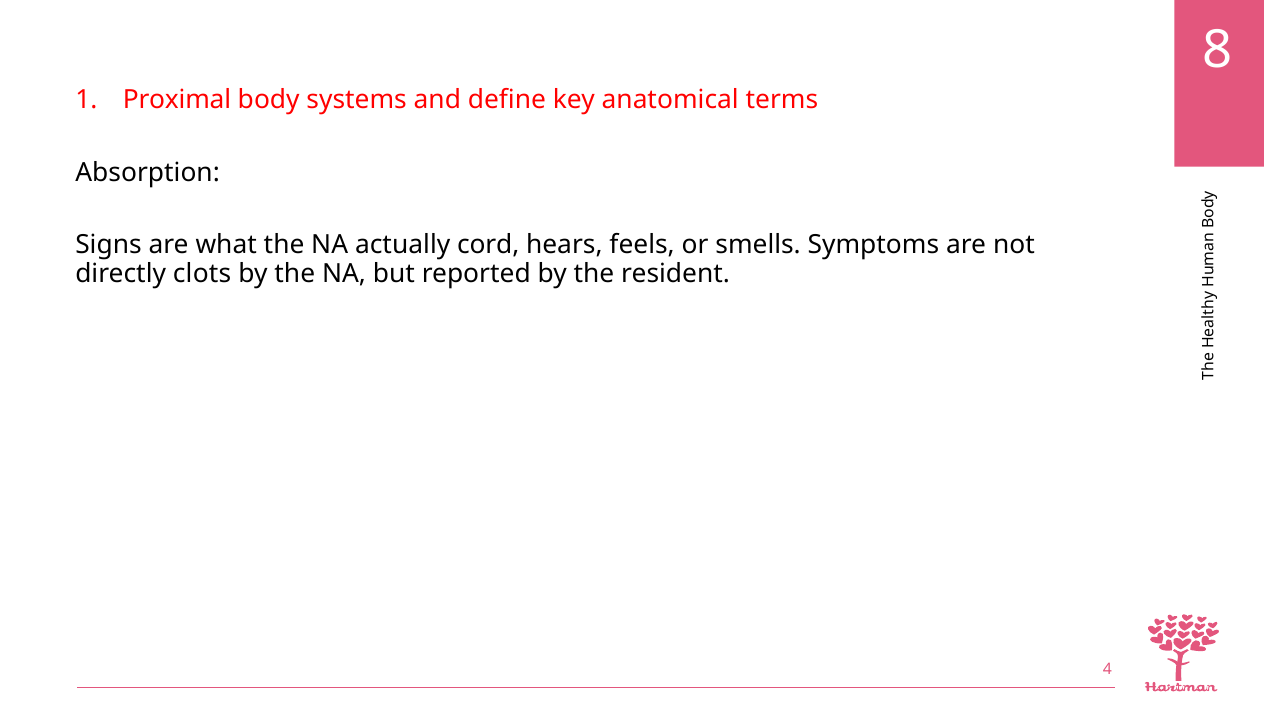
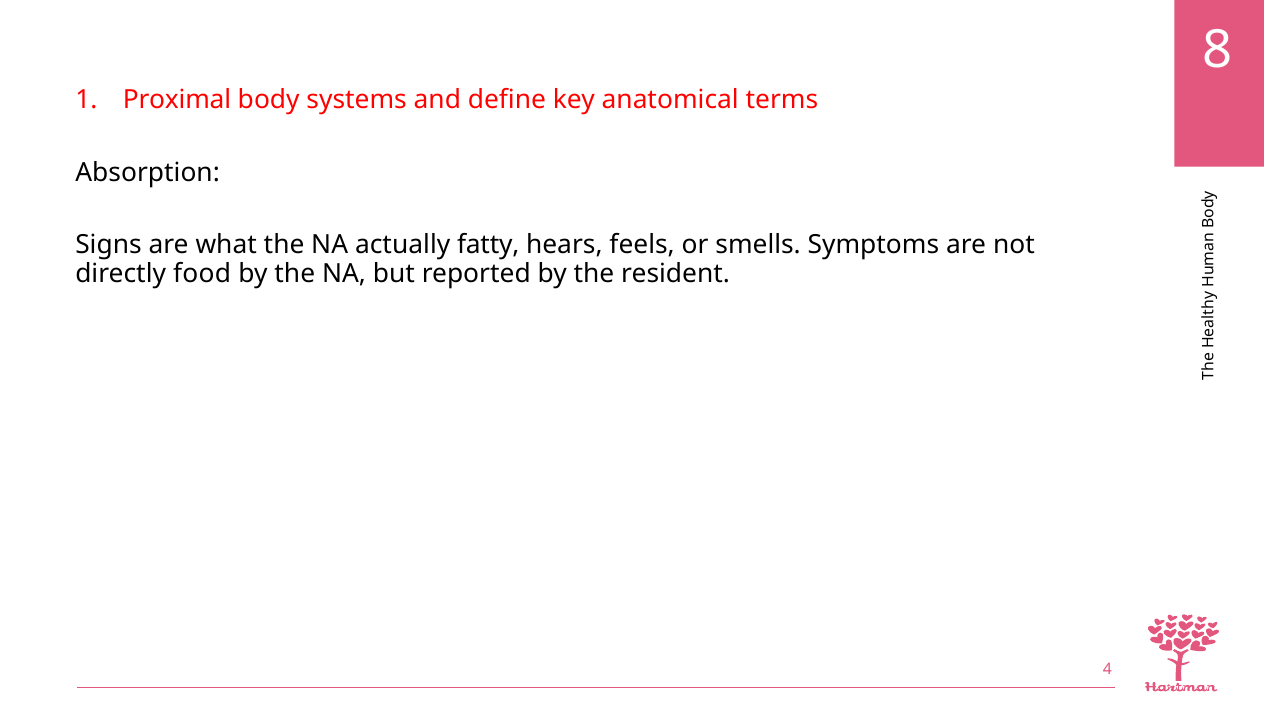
cord: cord -> fatty (488, 245)
clots: clots -> food (202, 274)
